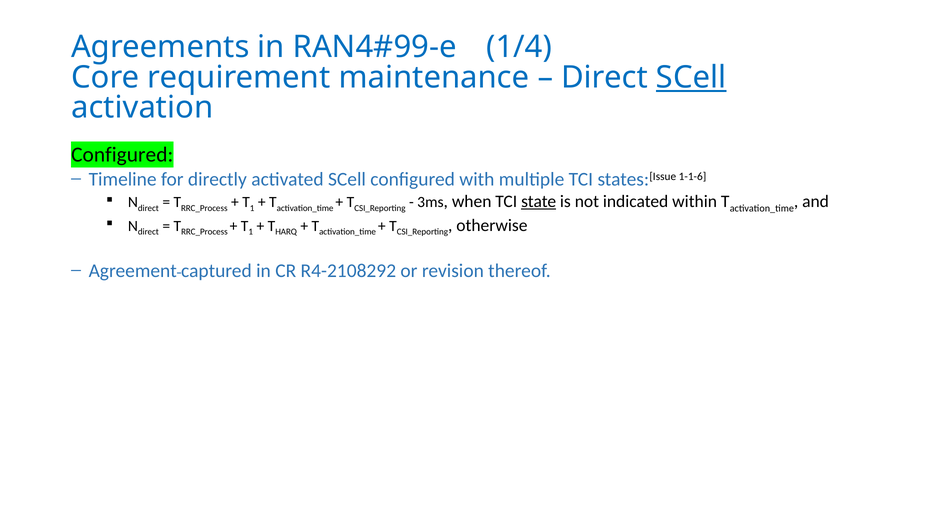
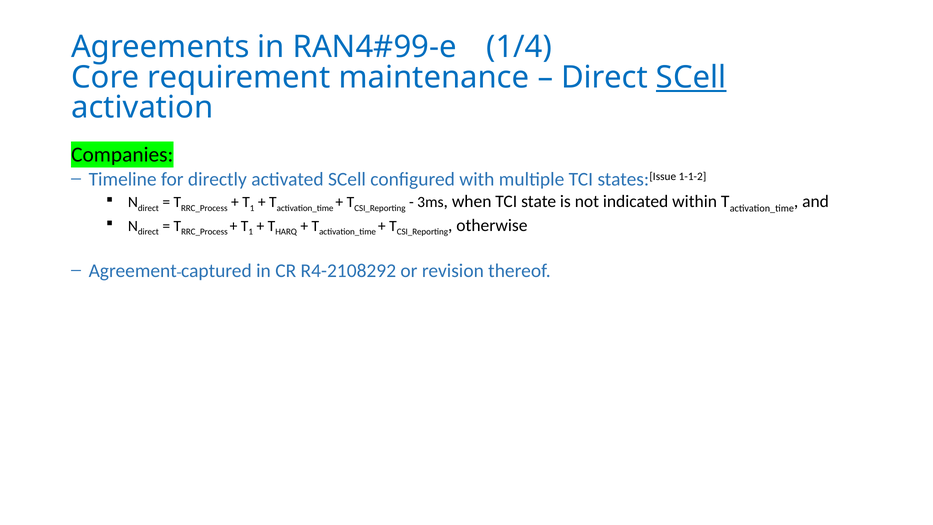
Configured: Configured -> Companies (122, 155)
1-1-6: 1-1-6 -> 1-1-2 (692, 176)
state underline: present -> none (539, 201)
